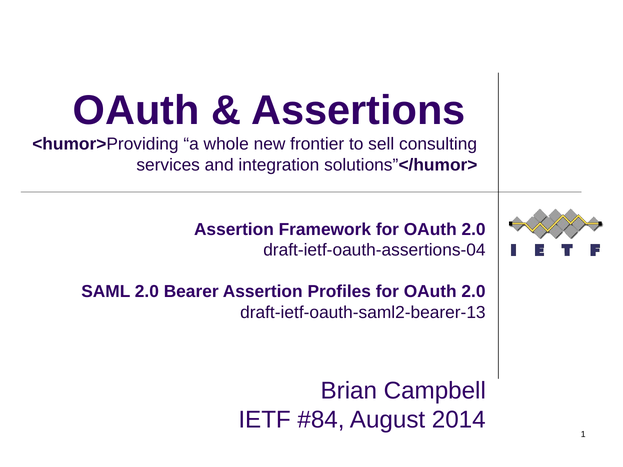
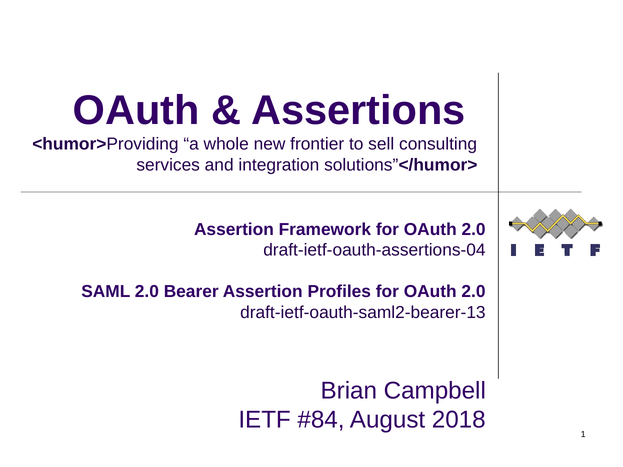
2014: 2014 -> 2018 (459, 420)
